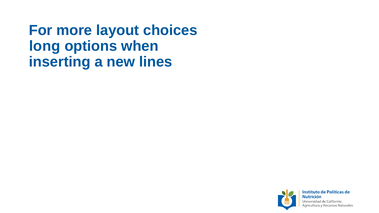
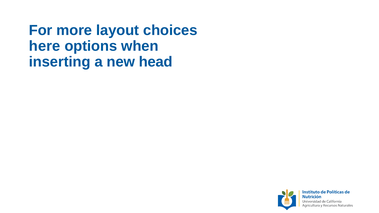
long: long -> here (45, 46)
lines: lines -> head (156, 62)
